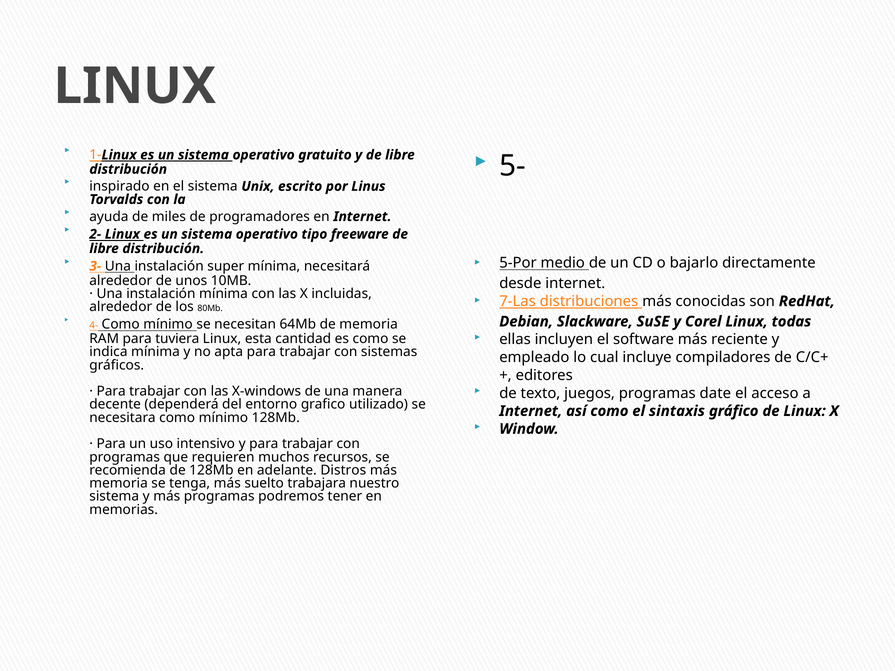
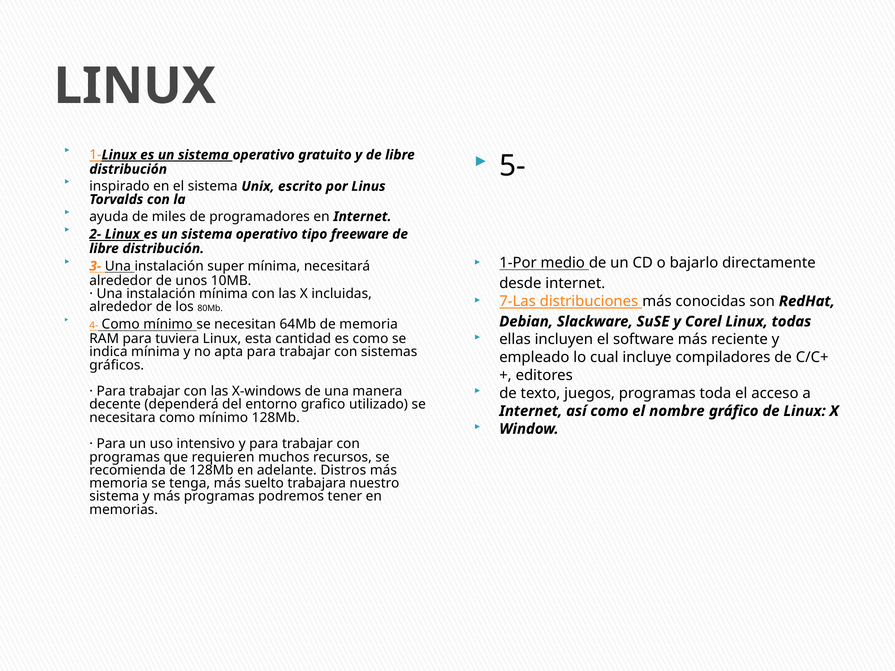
5-Por: 5-Por -> 1-Por (518, 263)
date: date -> toda (715, 393)
sintaxis: sintaxis -> nombre (677, 411)
